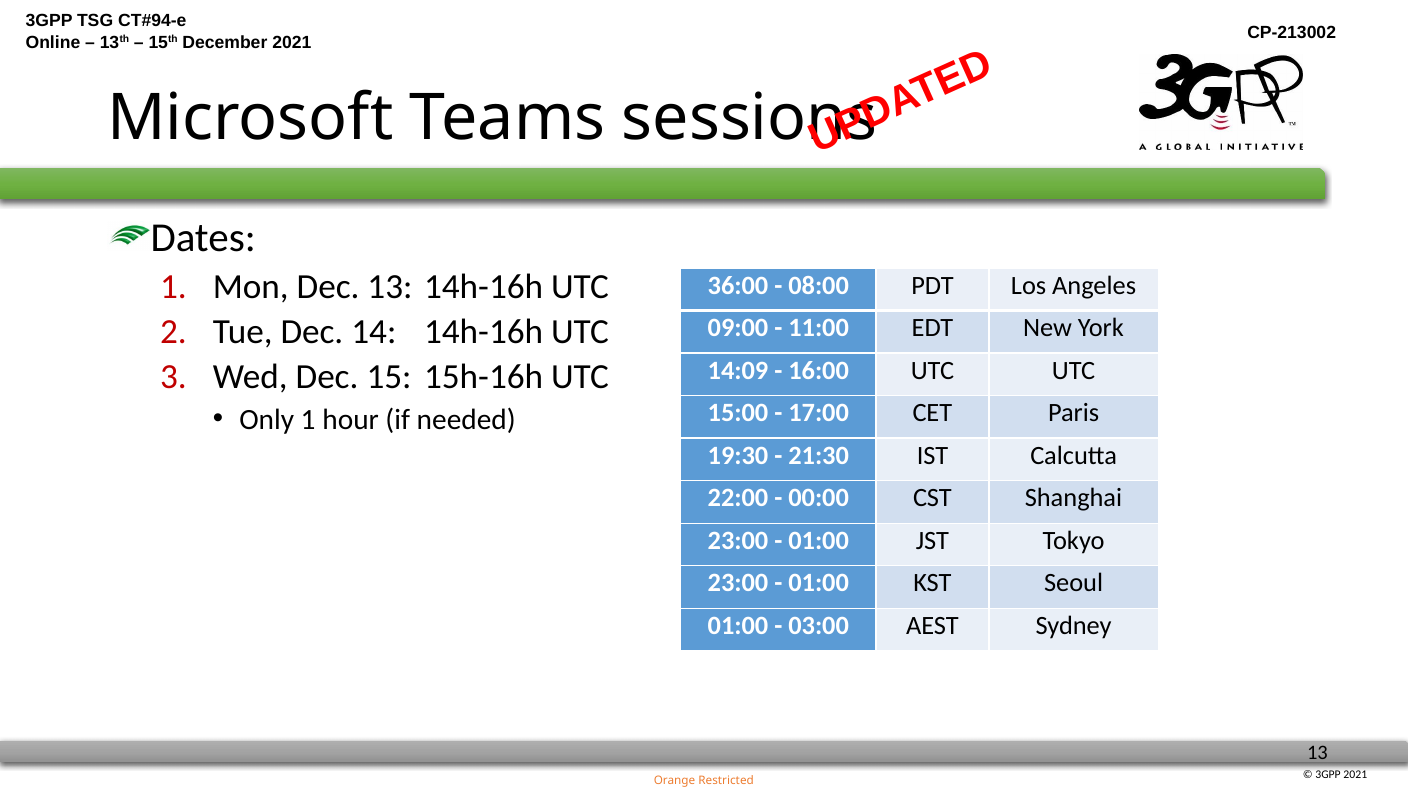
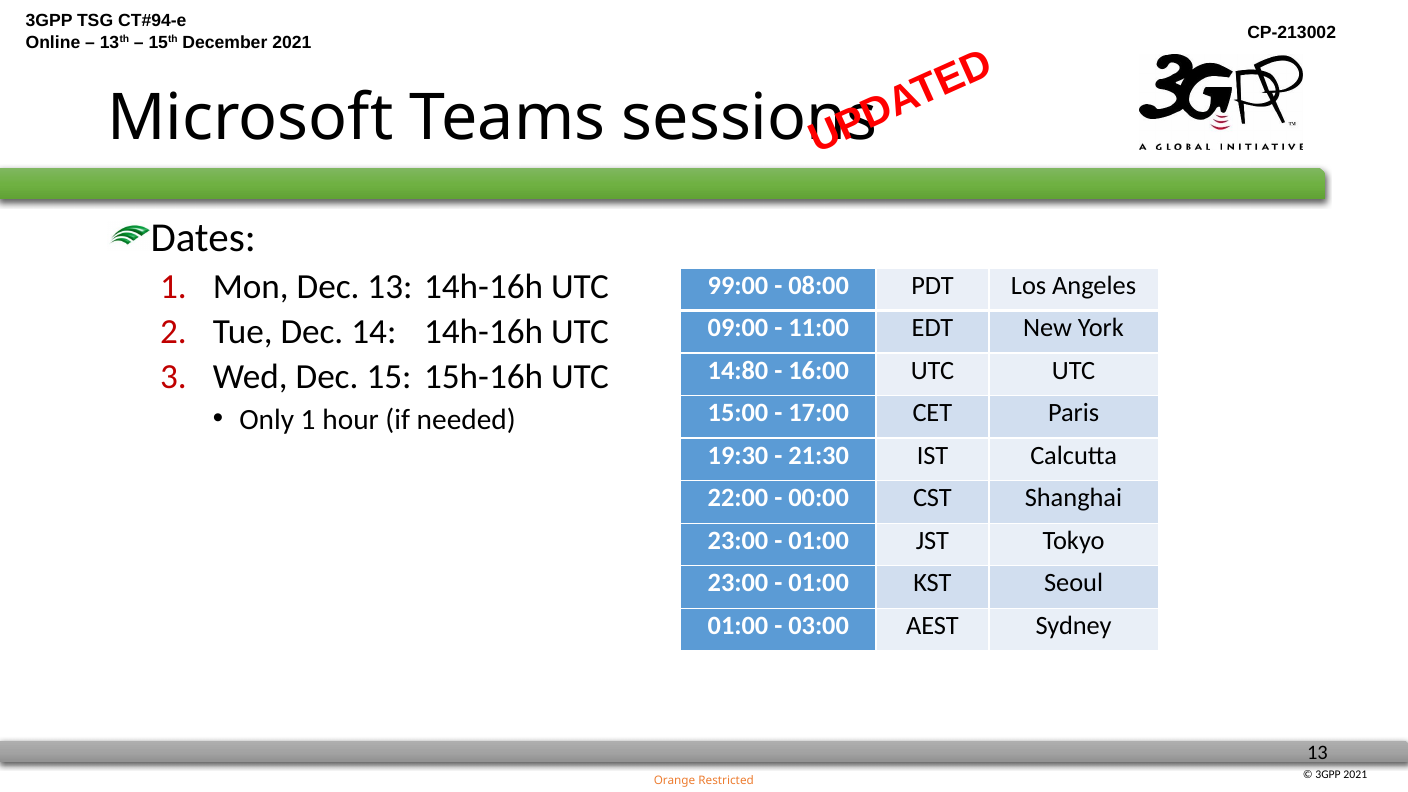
36:00: 36:00 -> 99:00 (738, 285)
14:09: 14:09 -> 14:80 (738, 371)
